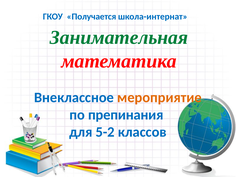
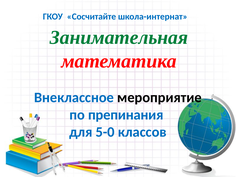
Получается: Получается -> Сосчитайте (91, 17)
мероприятие colour: orange -> black (159, 97)
5-2: 5-2 -> 5-0 (105, 132)
